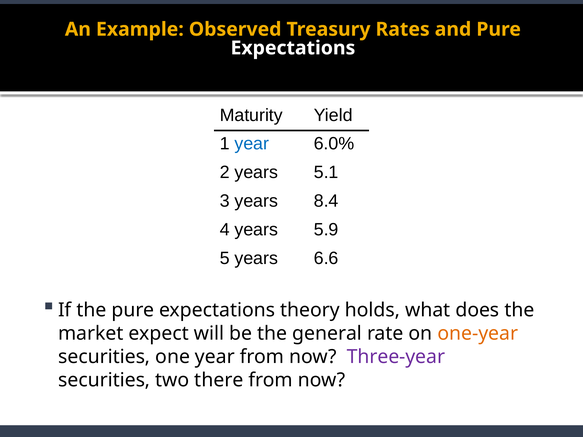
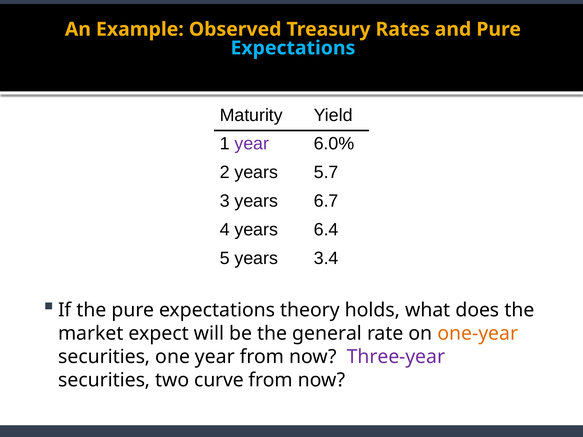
Expectations colour: white -> light blue (293, 48)
year colour: blue -> purple (252, 144)
5.1: 5.1 -> 5.7 (326, 172)
8.4: 8.4 -> 6.7 (326, 201)
5.9: 5.9 -> 6.4 (326, 230)
6.6: 6.6 -> 3.4 (326, 258)
there: there -> curve (219, 380)
